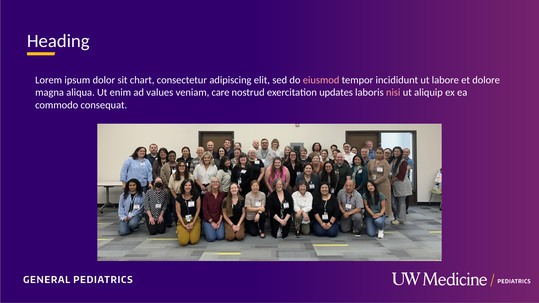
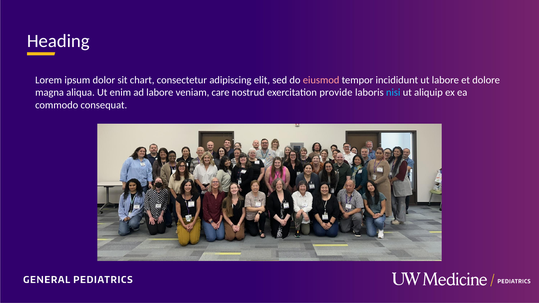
ad values: values -> labore (160, 93)
updates: updates -> provide (336, 93)
nisi colour: pink -> light blue (393, 93)
